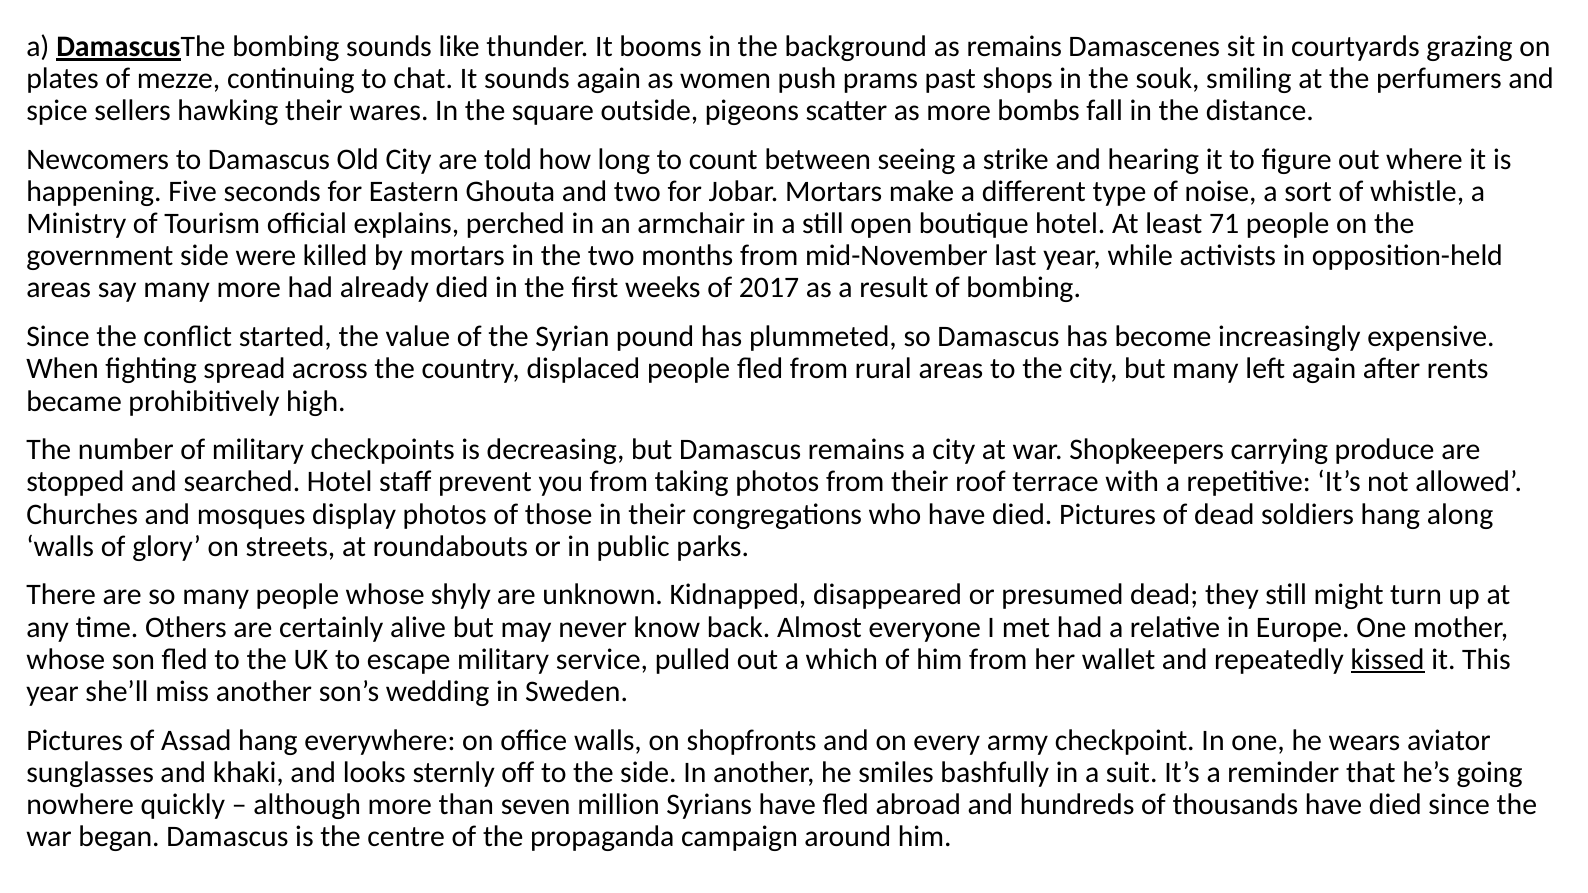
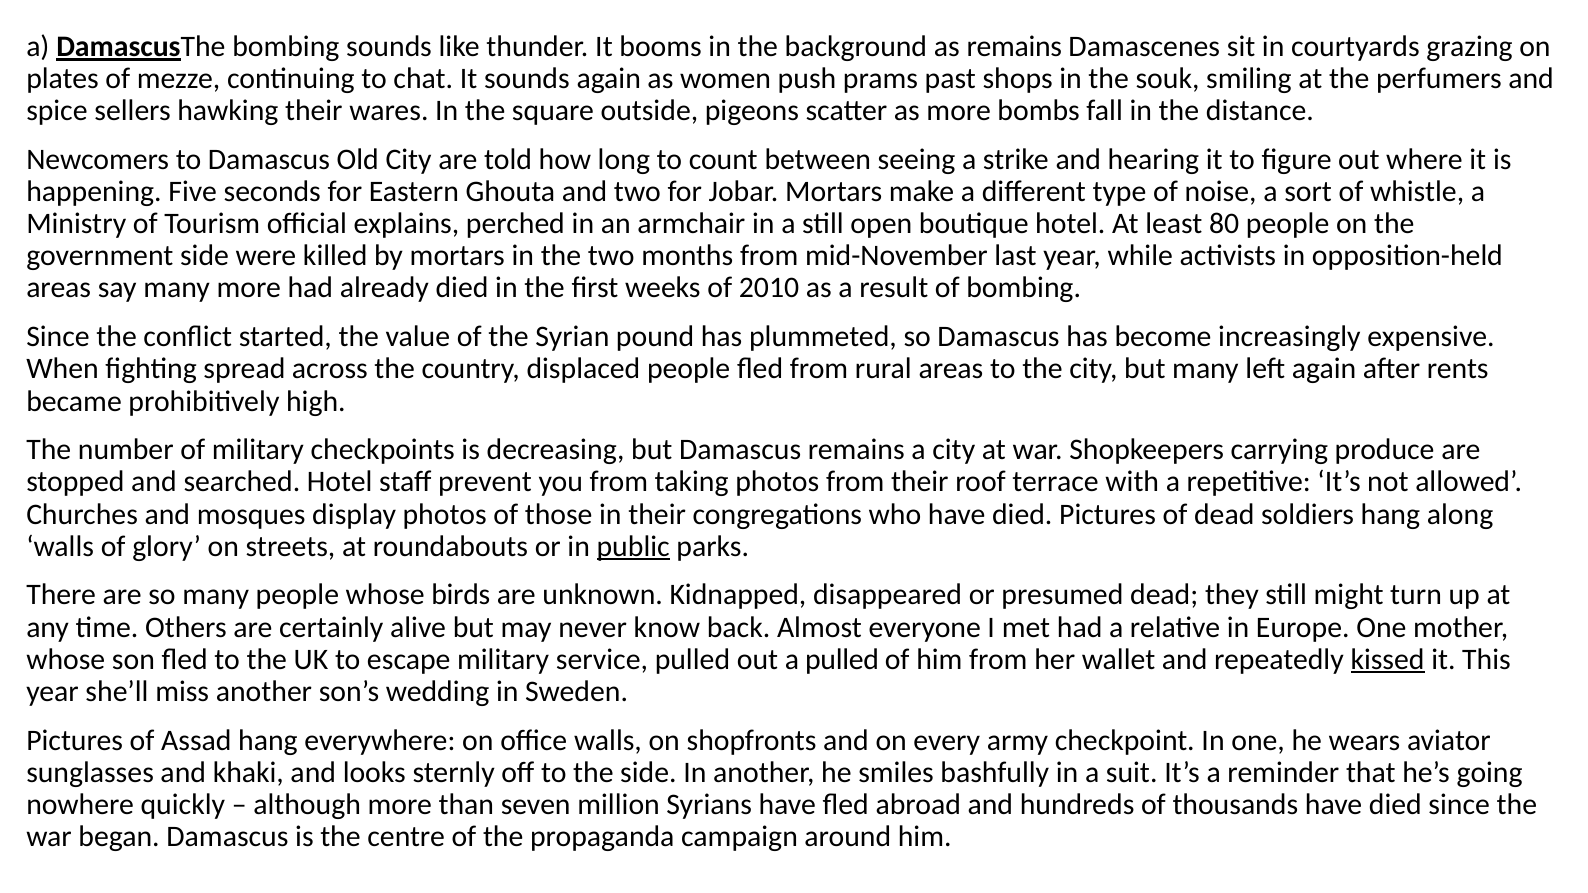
71: 71 -> 80 (1224, 224)
2017: 2017 -> 2010 (769, 288)
public underline: none -> present (633, 547)
shyly: shyly -> birds (461, 595)
a which: which -> pulled (842, 660)
